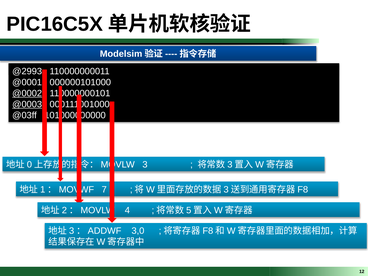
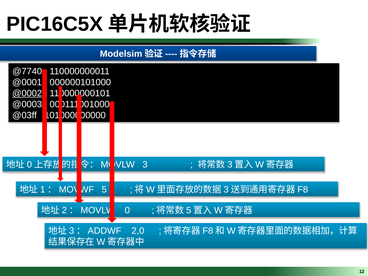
@2993: @2993 -> @7740 (27, 71)
@0003 underline: present -> none (27, 104)
7: 7 -> 5 (104, 190)
4: 4 -> 0 (127, 210)
3,0: 3,0 -> 2,0 (138, 231)
